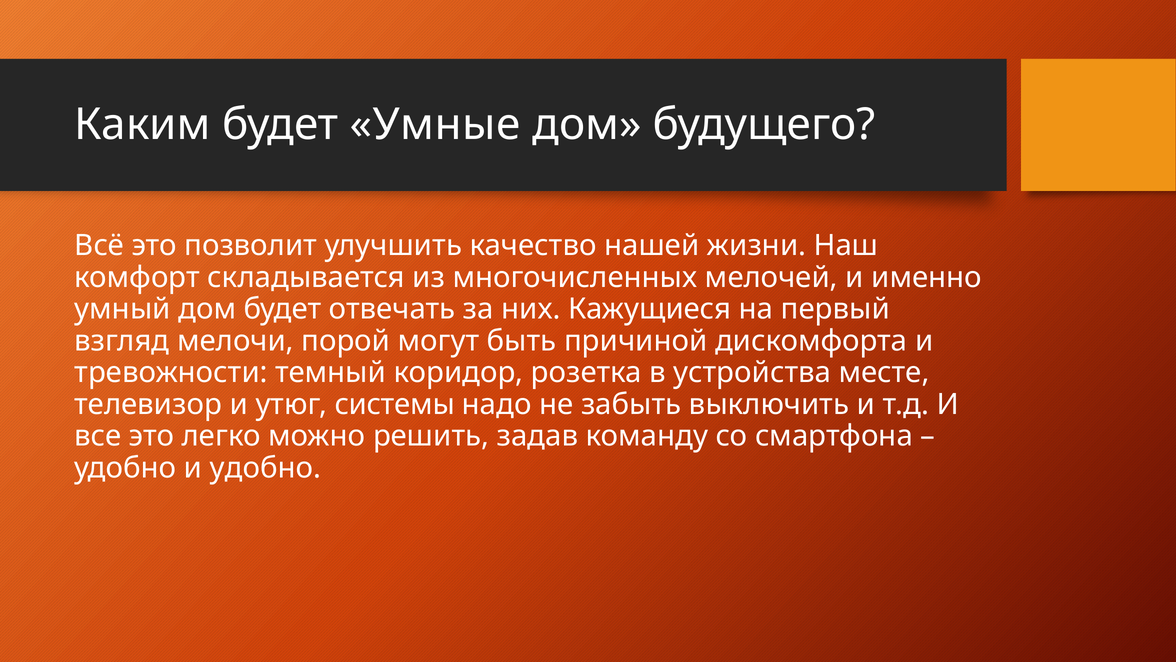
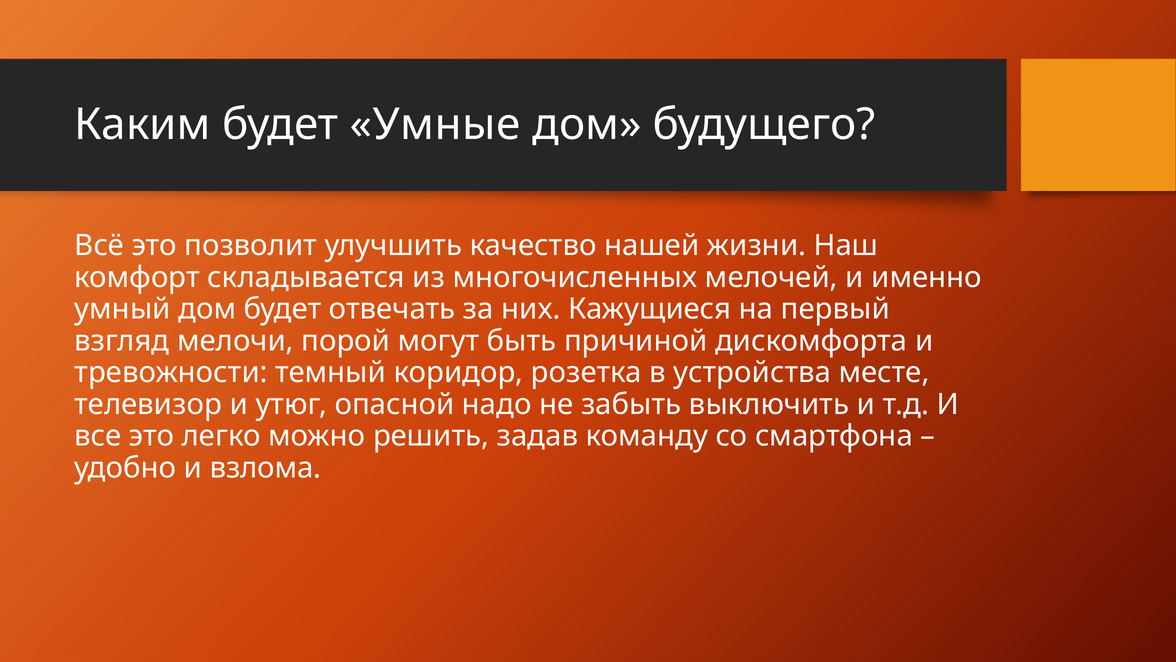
системы: системы -> опасной (395, 404)
и удобно: удобно -> взлома (265, 468)
